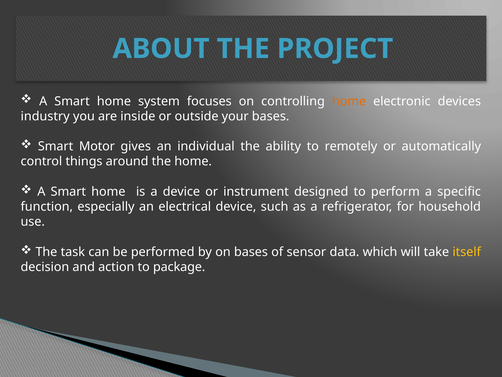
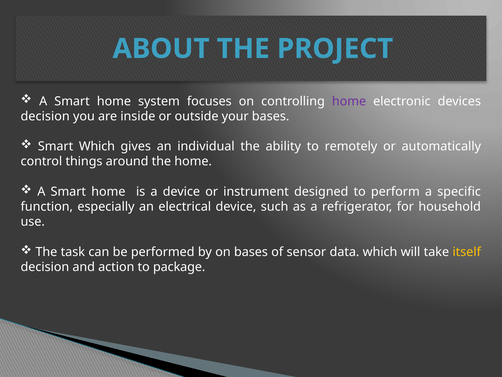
home colour: orange -> purple (349, 101)
industry: industry -> decision (45, 116)
Smart Motor: Motor -> Which (97, 146)
